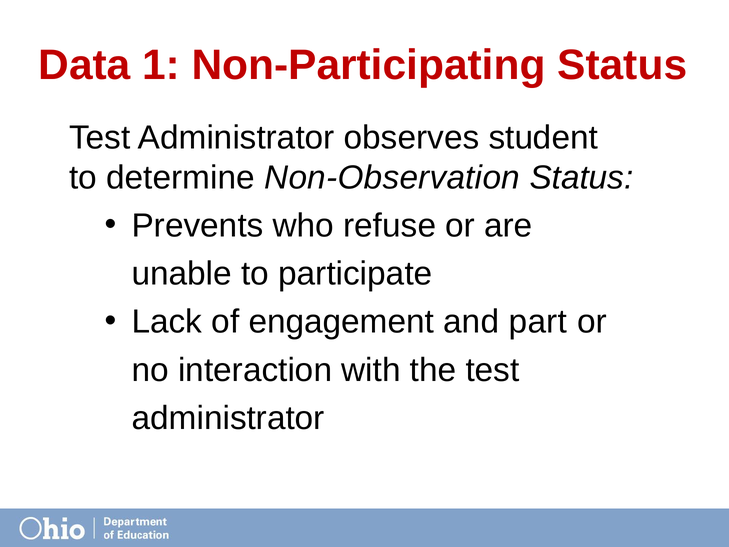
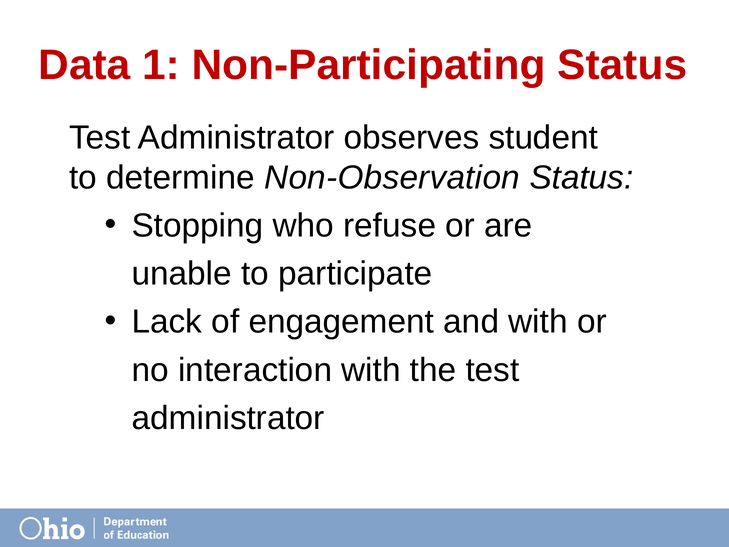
Prevents: Prevents -> Stopping (198, 226)
and part: part -> with (538, 322)
